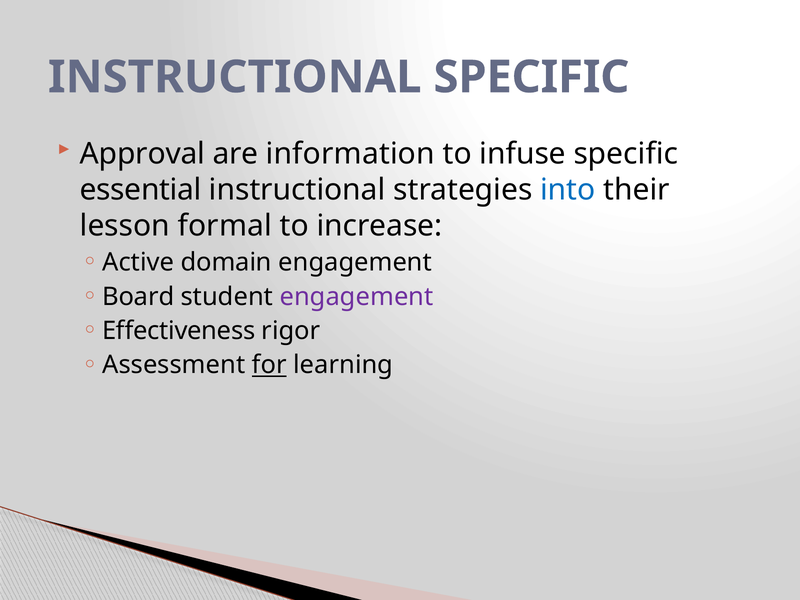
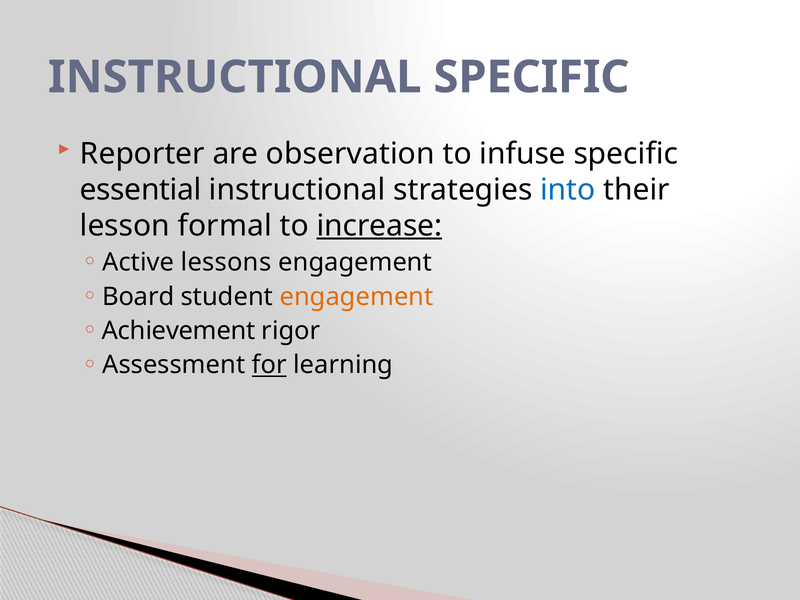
Approval: Approval -> Reporter (142, 154)
information: information -> observation (350, 154)
increase underline: none -> present (379, 226)
domain: domain -> lessons (226, 262)
engagement colour: purple -> orange (357, 297)
Effectiveness: Effectiveness -> Achievement (179, 331)
